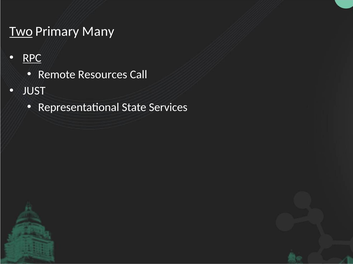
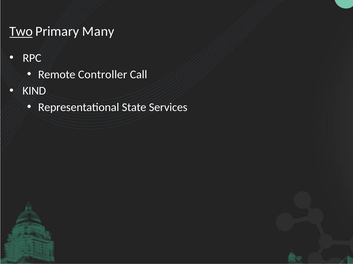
RPC underline: present -> none (32, 58)
Resources: Resources -> Controller (103, 75)
JUST: JUST -> KIND (34, 91)
